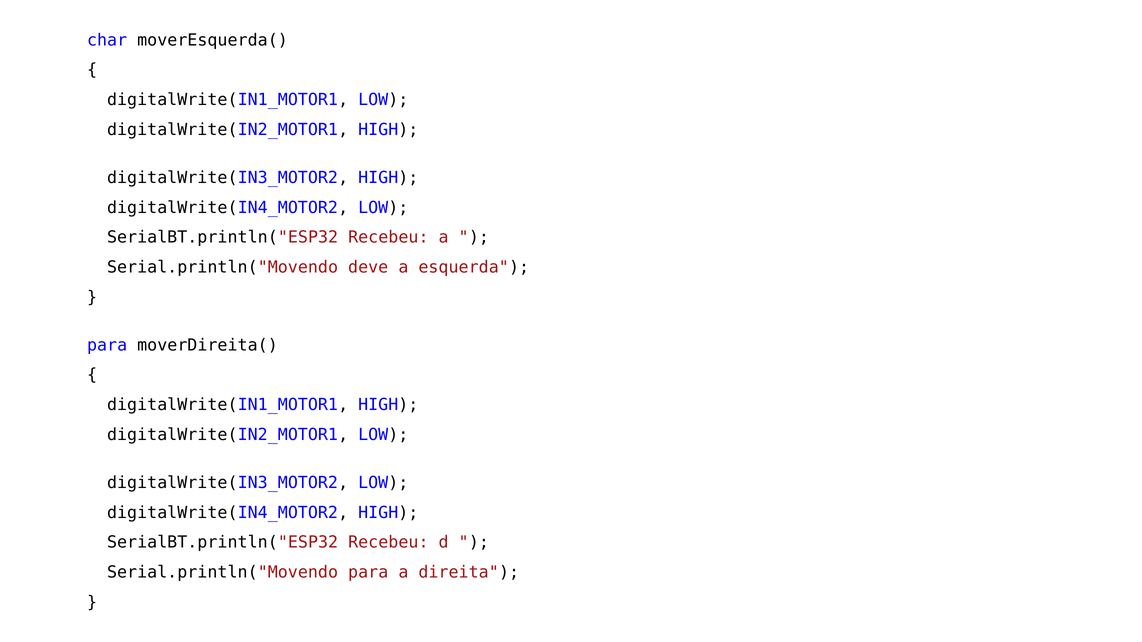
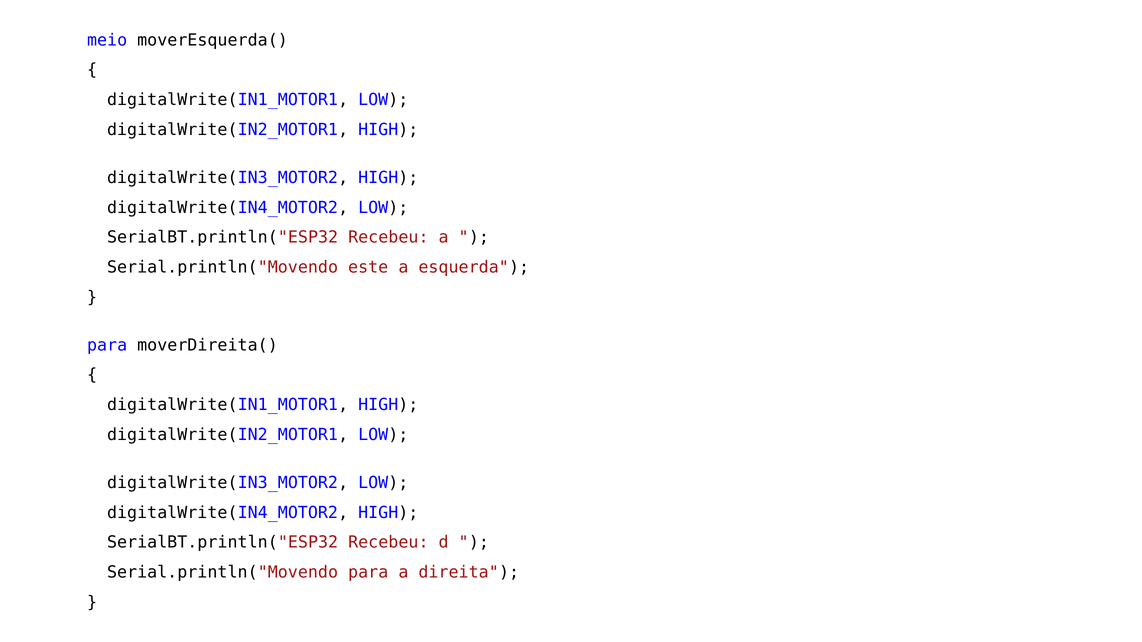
char: char -> meio (107, 40)
deve: deve -> este (368, 267)
